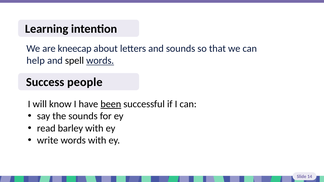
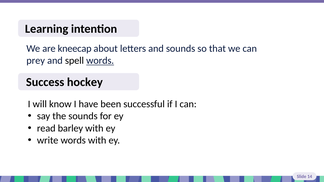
help: help -> prey (36, 61)
people: people -> hockey (85, 82)
been underline: present -> none (111, 104)
